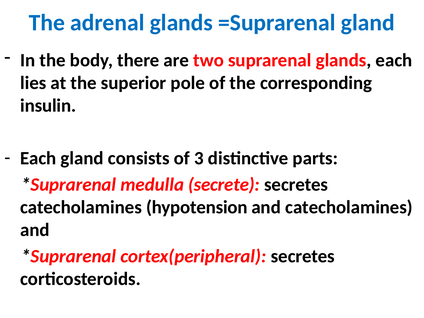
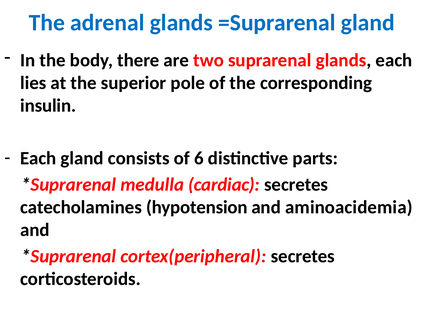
3: 3 -> 6 (199, 158)
secrete: secrete -> cardiac (224, 185)
and catecholamines: catecholamines -> aminoacidemia (349, 207)
